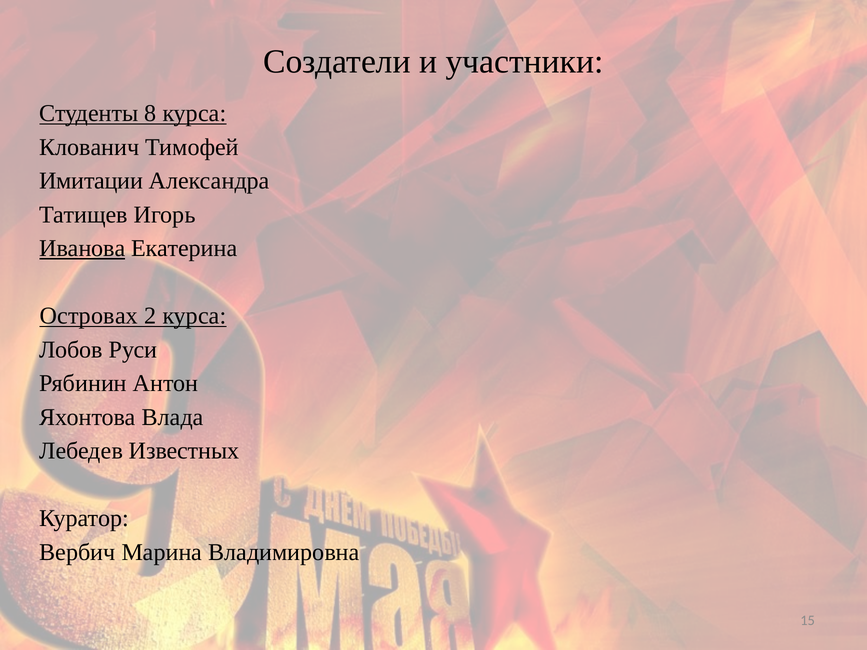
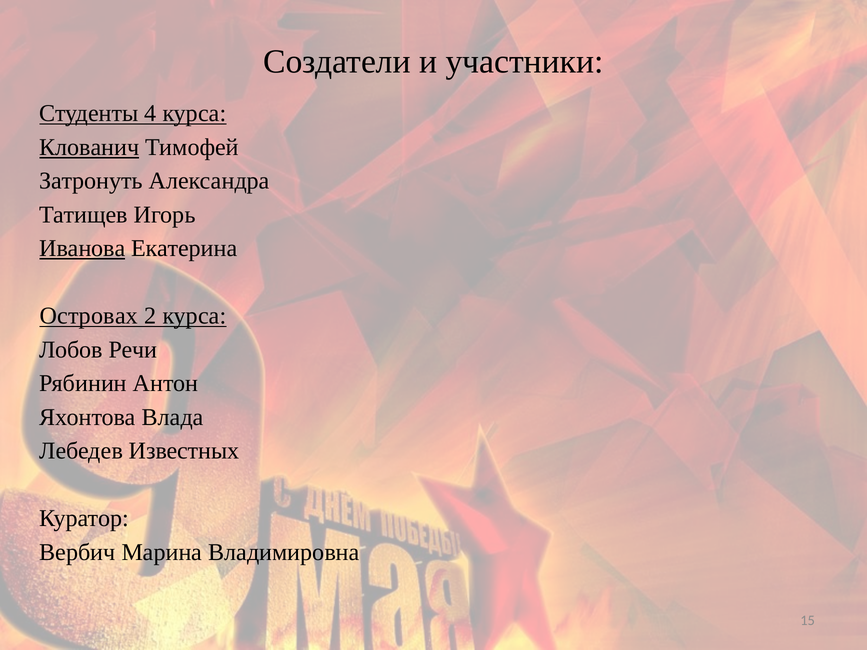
8: 8 -> 4 (151, 113)
Клованич underline: none -> present (89, 147)
Имитации: Имитации -> Затронуть (91, 181)
Руси: Руси -> Речи (133, 350)
